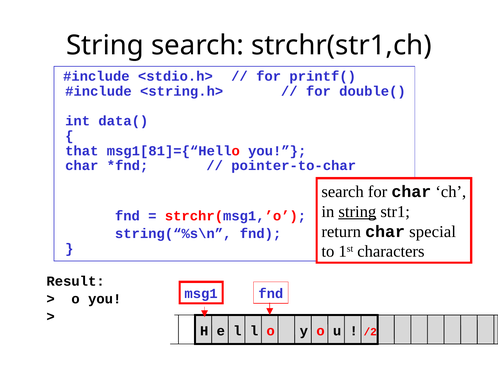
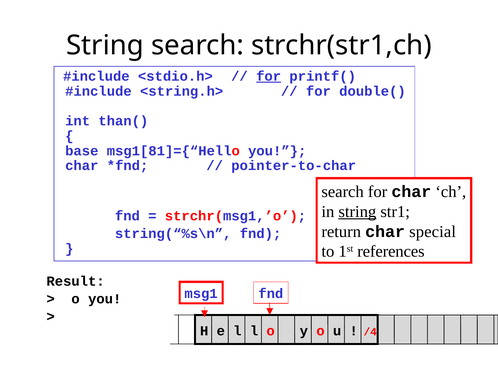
for underline: none -> present (269, 76)
data(: data( -> than( (123, 121)
that: that -> base (82, 151)
characters: characters -> references (391, 252)
/2: /2 -> /4 (370, 332)
